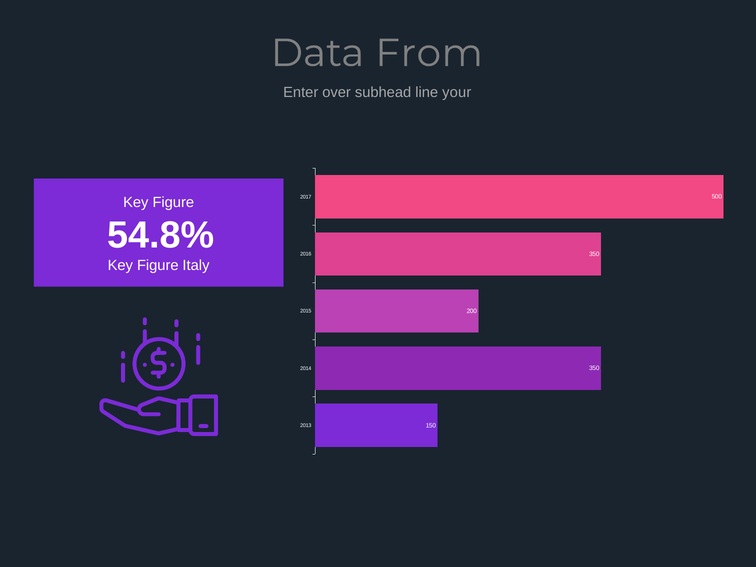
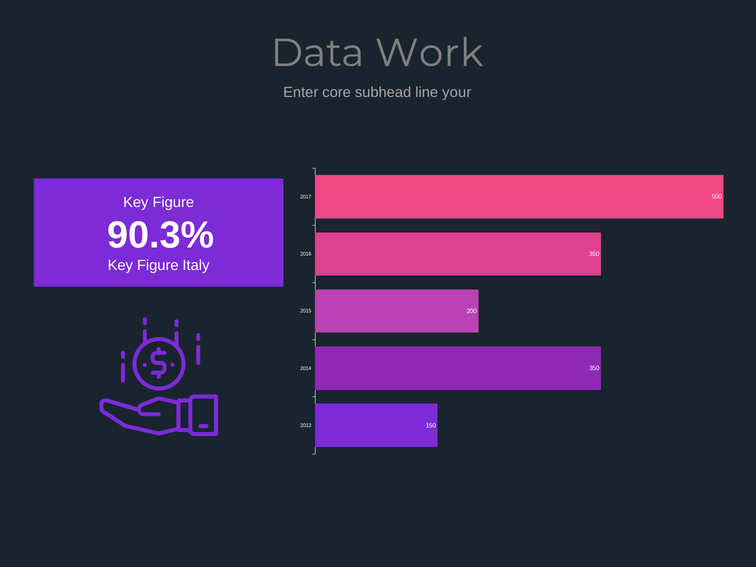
From: From -> Work (429, 53)
over: over -> core (337, 92)
54.8%: 54.8% -> 90.3% (161, 235)
